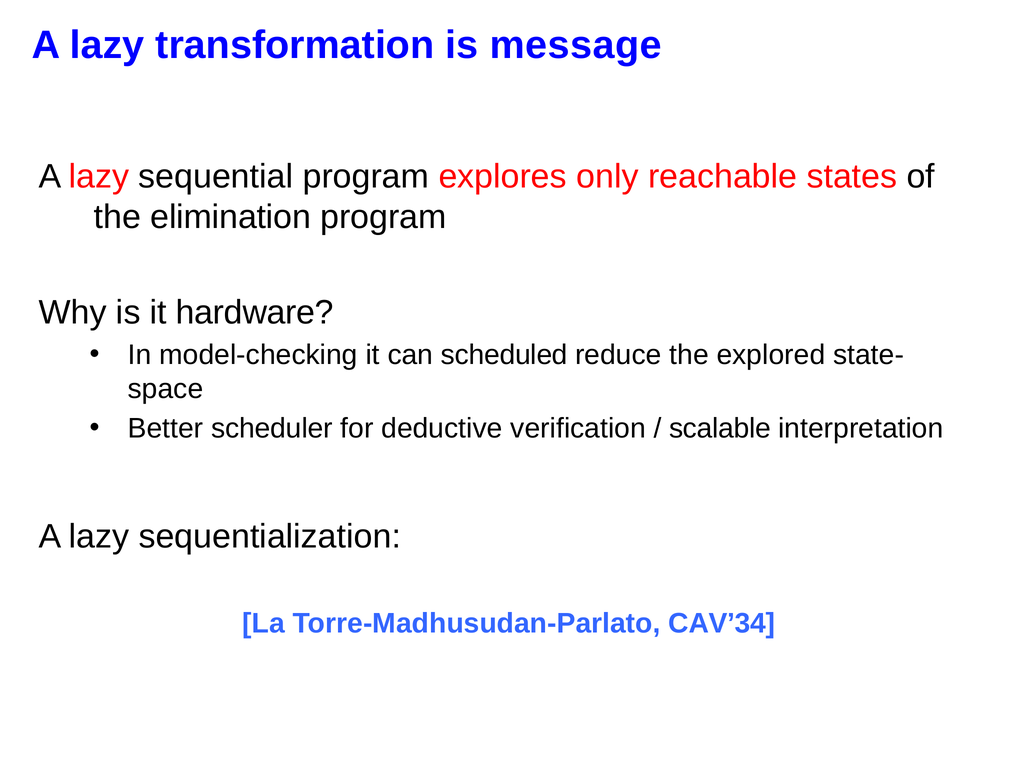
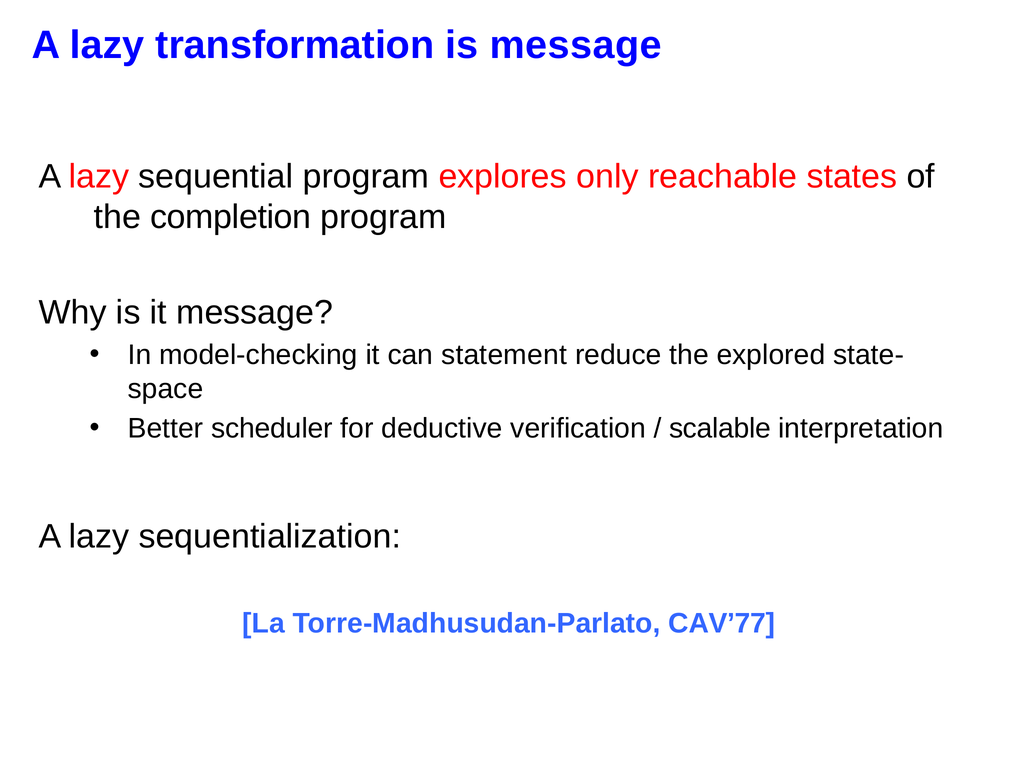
elimination: elimination -> completion (231, 217)
it hardware: hardware -> message (255, 312)
scheduled: scheduled -> statement (504, 355)
CAV’34: CAV’34 -> CAV’77 (722, 623)
